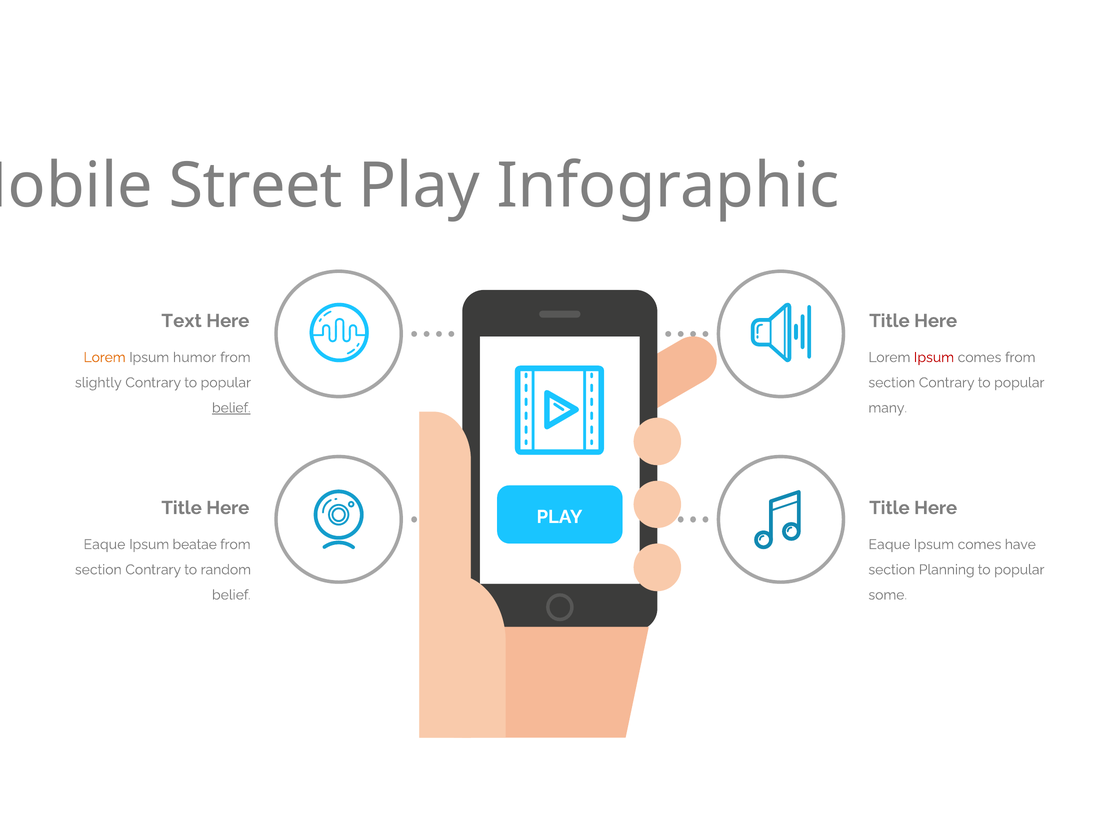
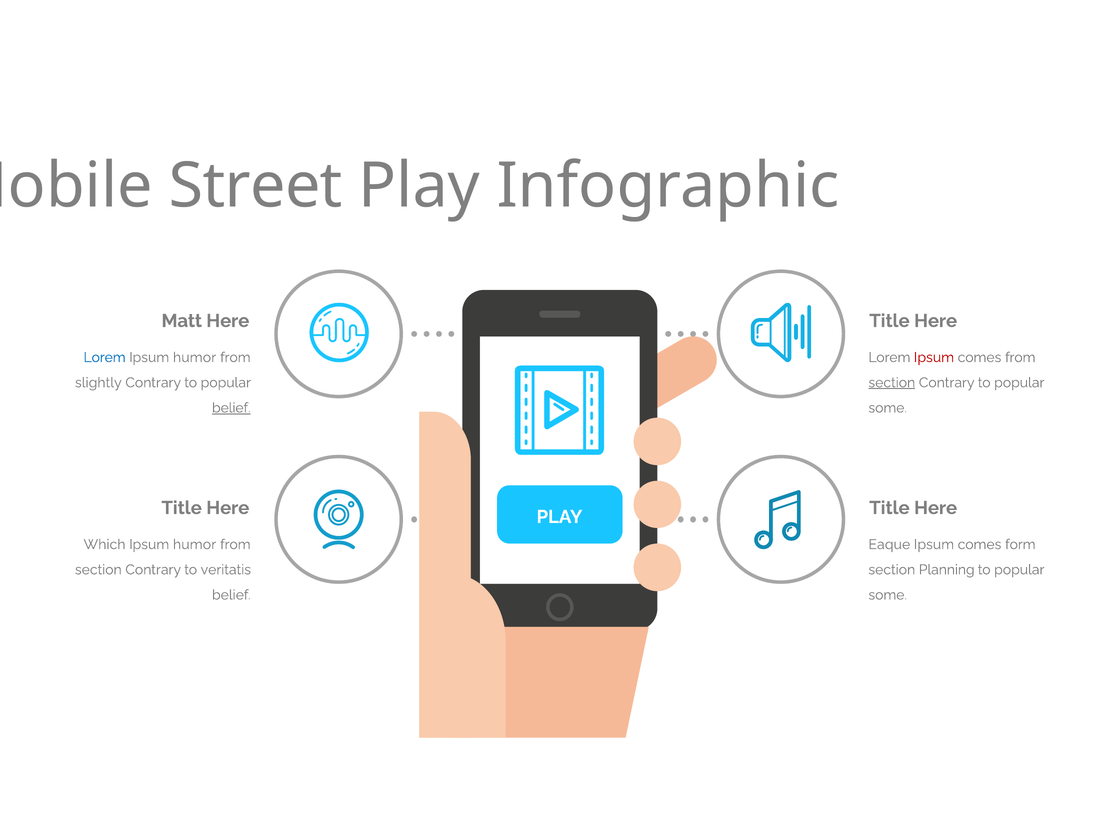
Text: Text -> Matt (182, 321)
Lorem colour: orange -> blue (105, 358)
section underline: none -> present (892, 383)
many: many -> some (888, 408)
Eaque: Eaque -> Which (104, 545)
beatae: beatae -> humor (195, 545)
have: have -> form (1020, 545)
random: random -> veritatis (226, 570)
